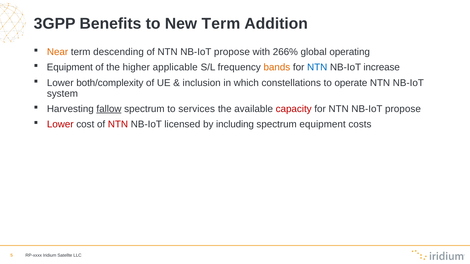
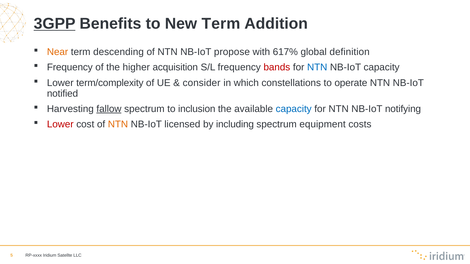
3GPP underline: none -> present (55, 24)
266%: 266% -> 617% (285, 52)
operating: operating -> definition (350, 52)
Equipment: Equipment -> Frequency (70, 68)
applicable: applicable -> acquisition (175, 68)
bands colour: orange -> red (277, 68)
NB-IoT increase: increase -> capacity (382, 68)
both/complexity: both/complexity -> term/complexity (110, 83)
inclusion: inclusion -> consider (202, 83)
system: system -> notified (62, 94)
services: services -> inclusion (197, 109)
capacity colour: red -> blue (294, 109)
for NTN NB-IoT propose: propose -> notifying (403, 109)
NTN colour: red -> orange (118, 125)
